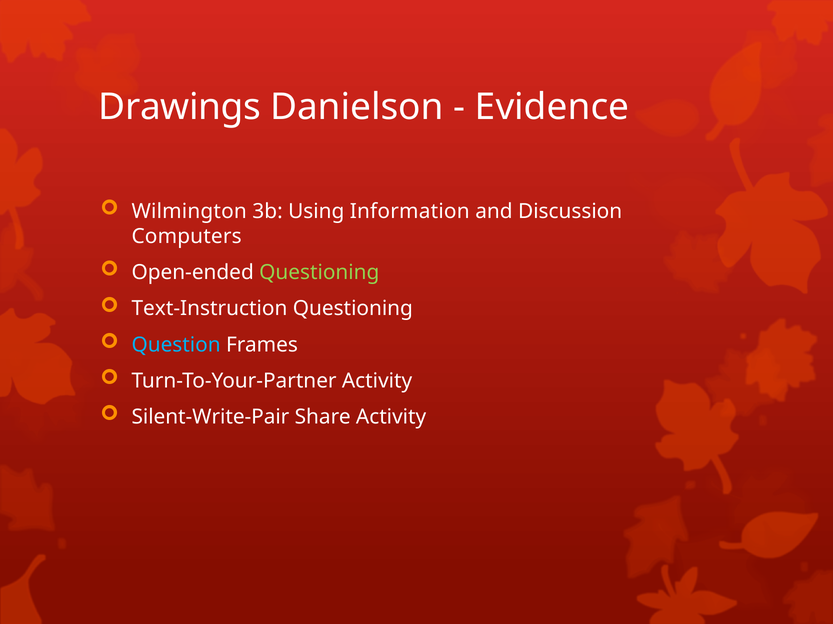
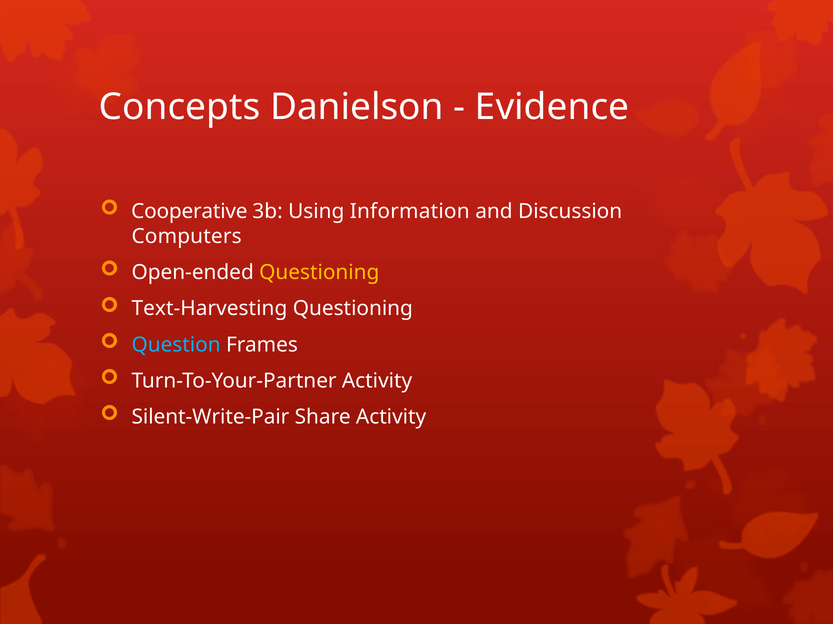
Drawings: Drawings -> Concepts (180, 107)
Wilmington: Wilmington -> Cooperative (189, 212)
Questioning colour: light green -> yellow (319, 273)
Text-Instruction: Text-Instruction -> Text-Harvesting (209, 309)
